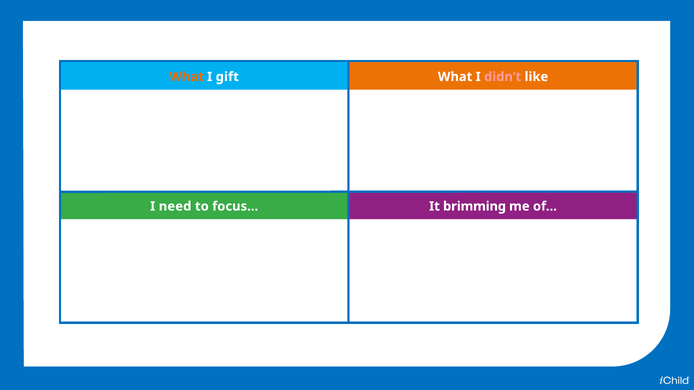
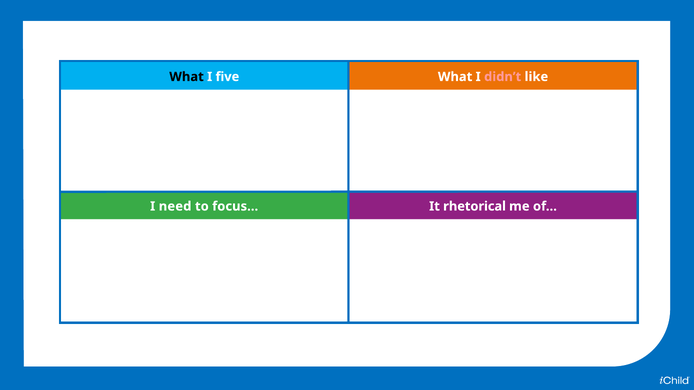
What colour: orange -> black (187, 77)
gift: gift -> five (227, 77)
brimming: brimming -> rhetorical (475, 207)
